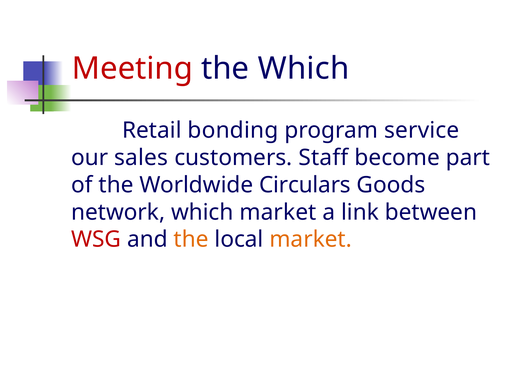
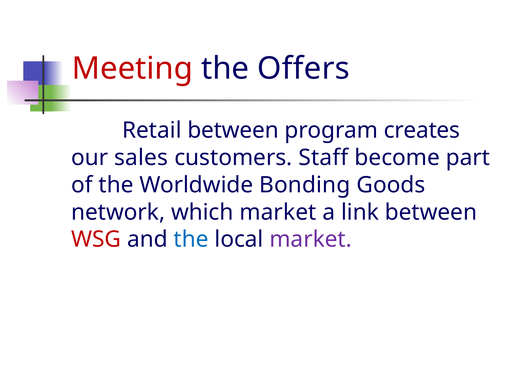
the Which: Which -> Offers (304, 68)
Retail bonding: bonding -> between (233, 130)
service: service -> creates (422, 130)
Circulars: Circulars -> Bonding (305, 185)
the colour: orange -> blue (191, 239)
market colour: orange -> purple (311, 239)
